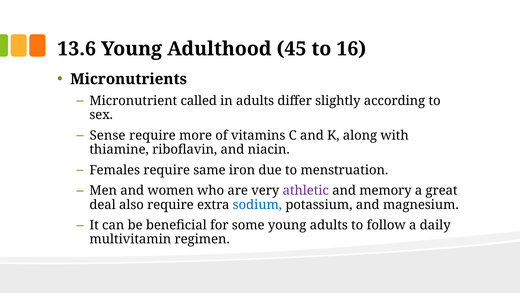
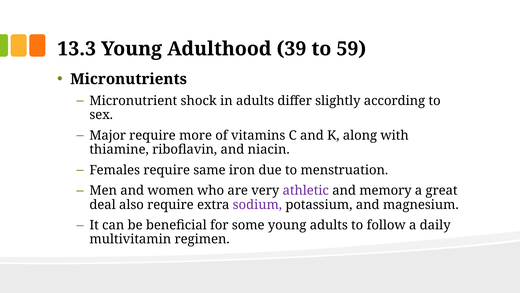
13.6: 13.6 -> 13.3 (77, 49)
45: 45 -> 39 (291, 49)
16: 16 -> 59 (351, 49)
called: called -> shock (199, 101)
Sense: Sense -> Major (108, 135)
sodium colour: blue -> purple (257, 204)
